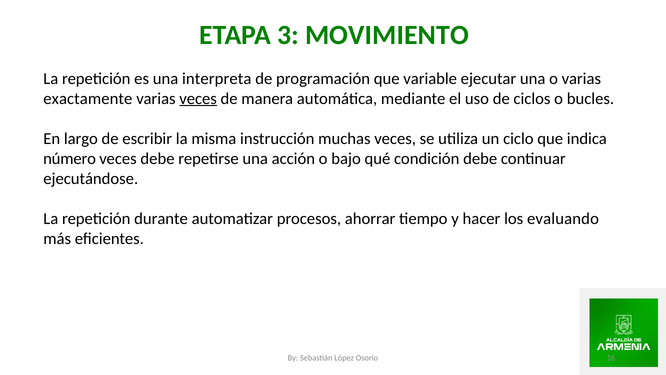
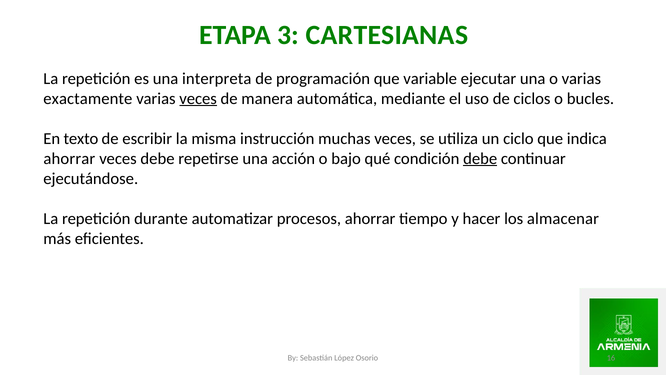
MOVIMIENTO: MOVIMIENTO -> CARTESIANAS (387, 35)
largo: largo -> texto (81, 138)
número: número -> ahorrar (69, 158)
debe underline: none -> present (480, 158)
evaluando: evaluando -> almacenar (563, 218)
